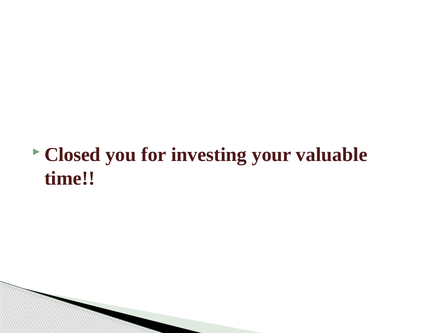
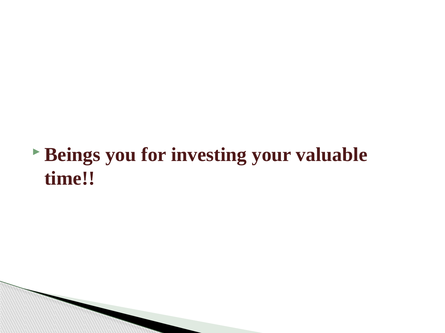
Closed: Closed -> Beings (72, 155)
